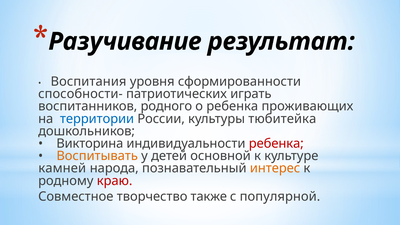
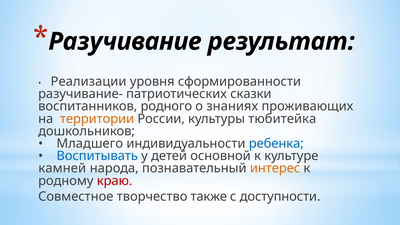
Воспитания: Воспитания -> Реализации (89, 82)
способности-: способности- -> разучивание- (81, 94)
играть: играть -> сказки (251, 94)
о ребенка: ребенка -> знаниях (232, 106)
территории colour: blue -> orange (97, 119)
Викторина: Викторина -> Младшего (90, 144)
ребенка colour: red -> blue (276, 144)
Воспитывать colour: orange -> blue (97, 156)
популярной: популярной -> доступности (280, 197)
